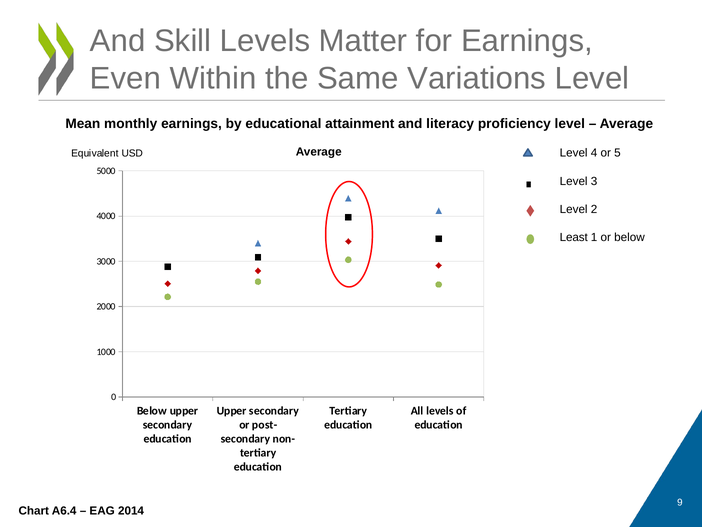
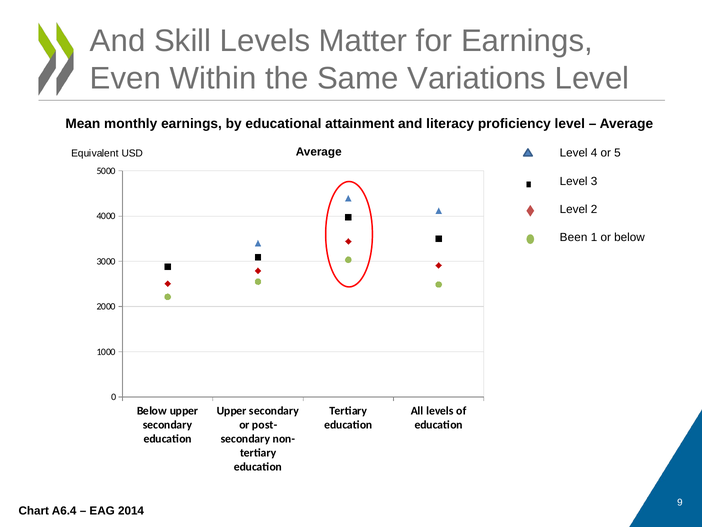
Least: Least -> Been (574, 237)
